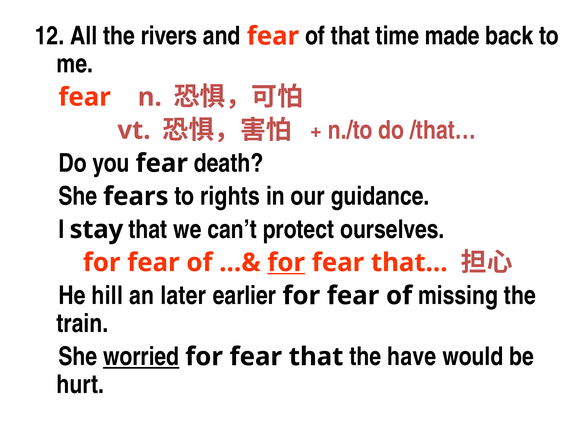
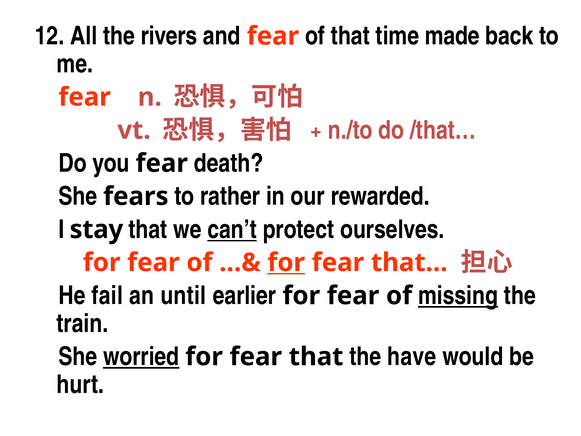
rights: rights -> rather (230, 196)
guidance: guidance -> rewarded (380, 196)
can’t underline: none -> present (232, 229)
hill: hill -> fail (107, 296)
later: later -> until (183, 296)
missing underline: none -> present (458, 296)
